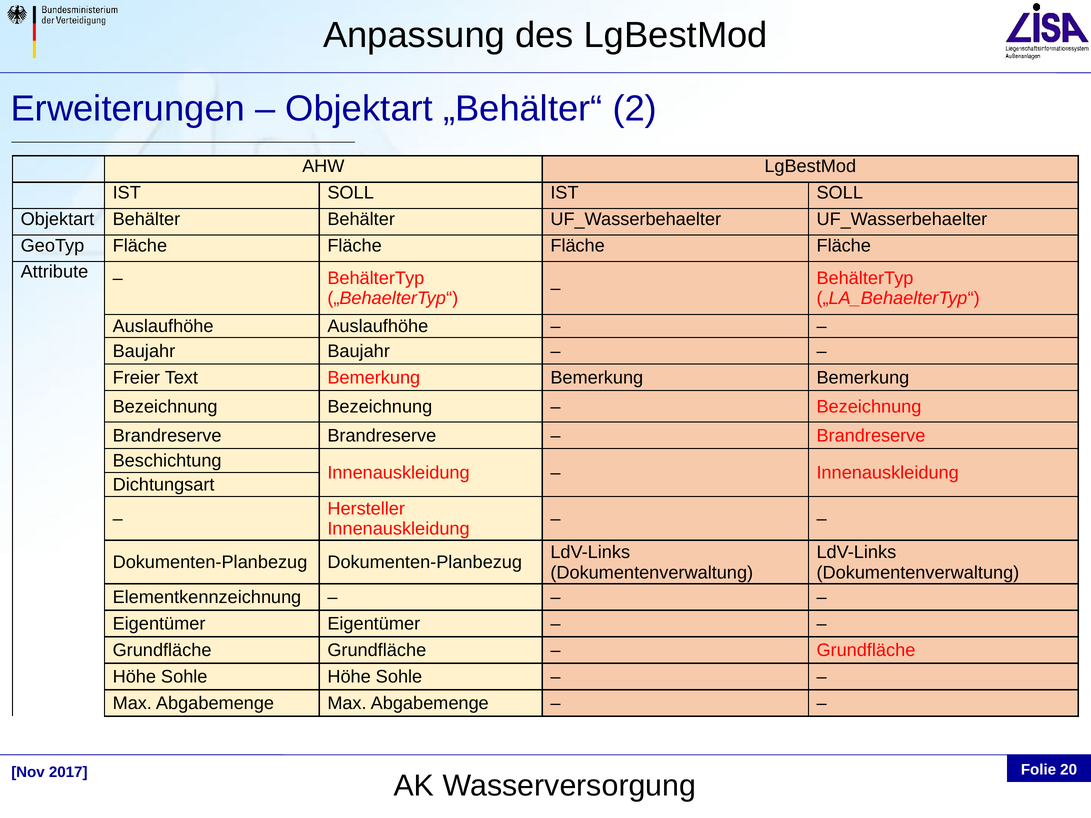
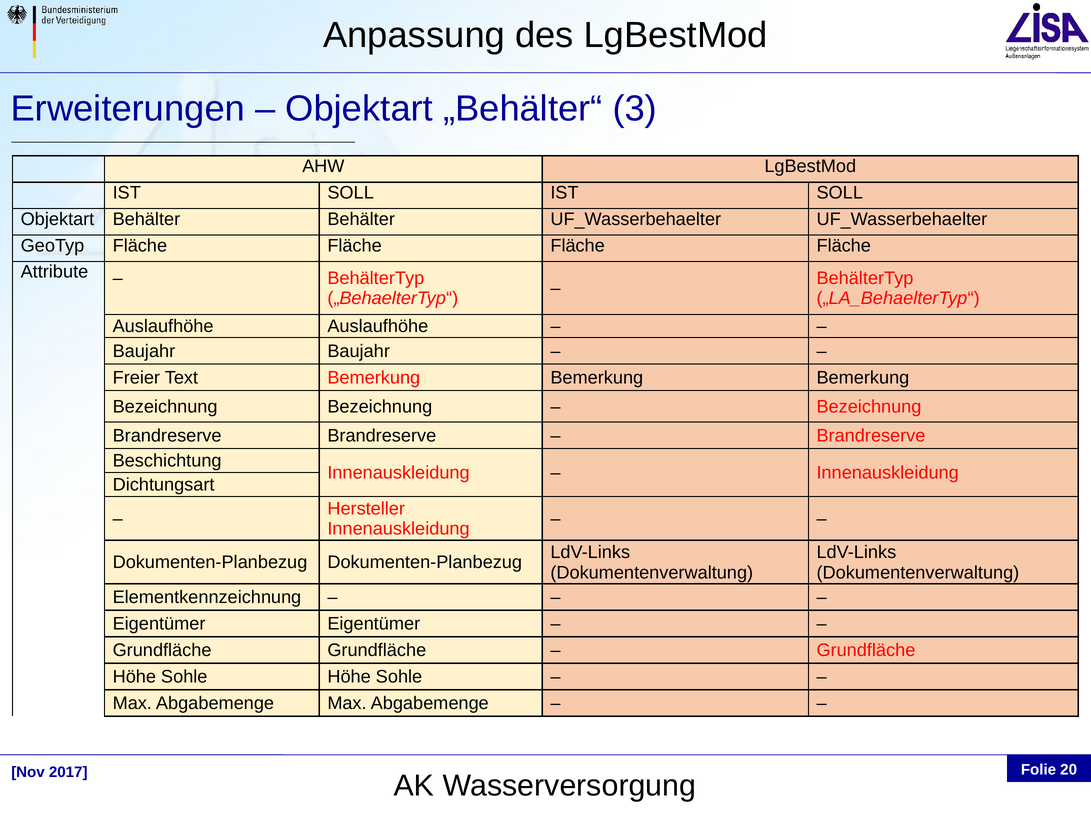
2: 2 -> 3 (635, 109)
